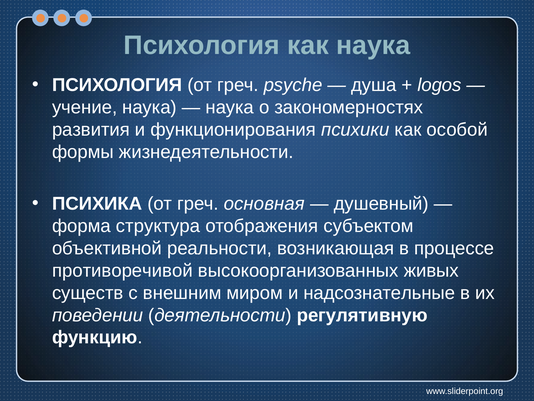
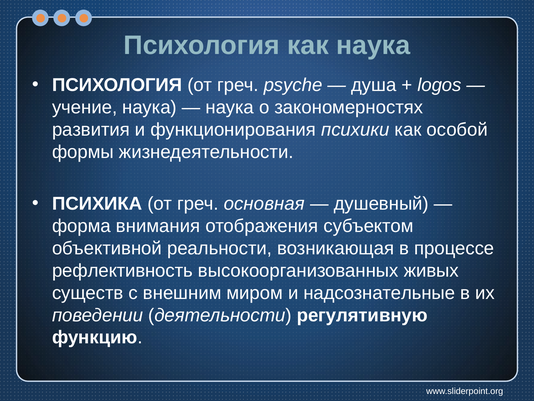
структура: структура -> внимания (158, 226)
противоречивой: противоречивой -> рефлективность (122, 270)
